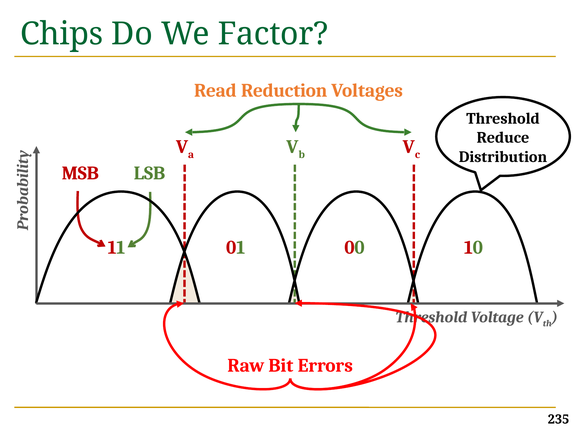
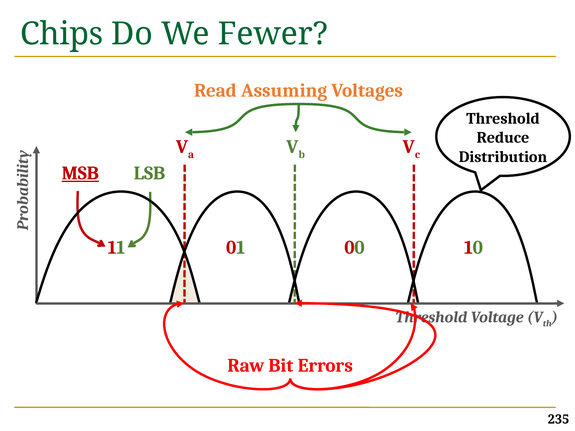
Factor: Factor -> Fewer (273, 34)
Reduction: Reduction -> Assuming (284, 91)
MSB underline: none -> present (80, 173)
